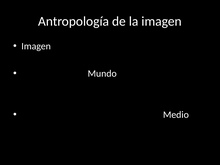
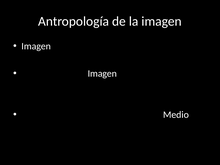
Mundo: Mundo -> Imagen (102, 74)
